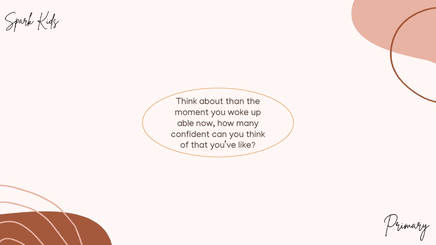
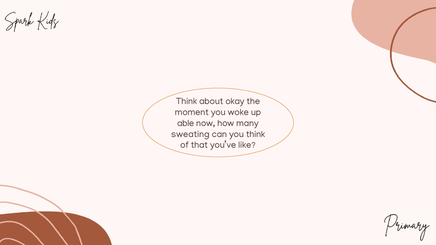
than: than -> okay (235, 101)
confident: confident -> sweating (190, 134)
